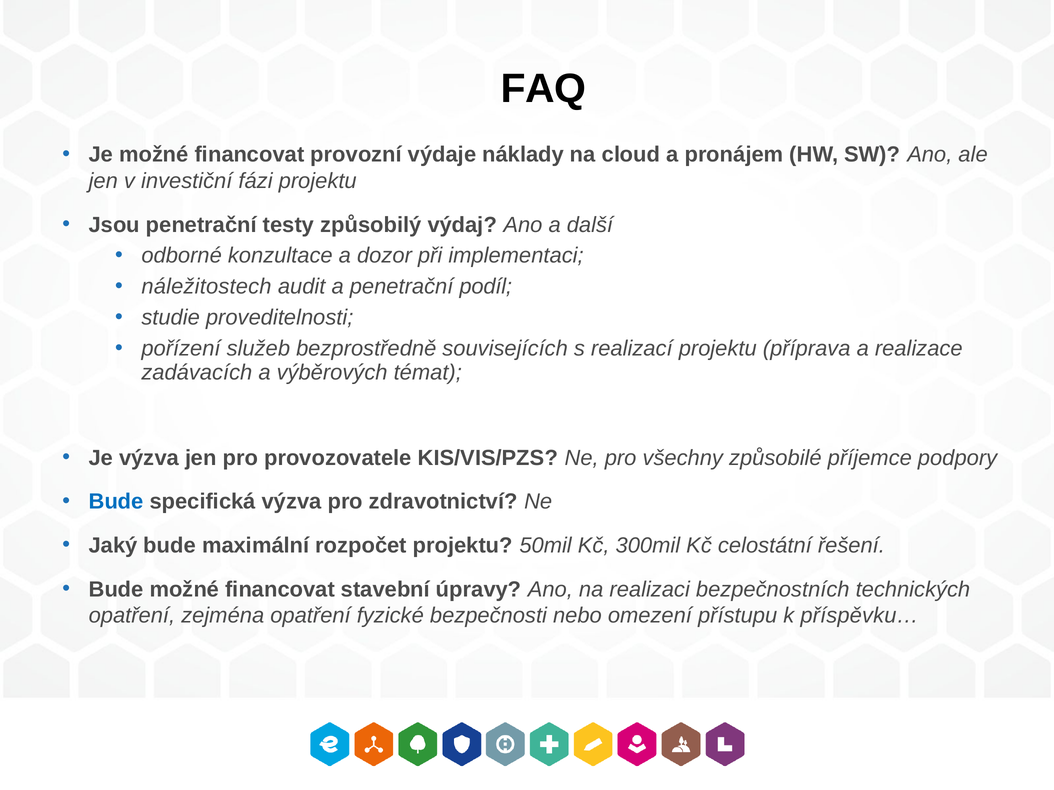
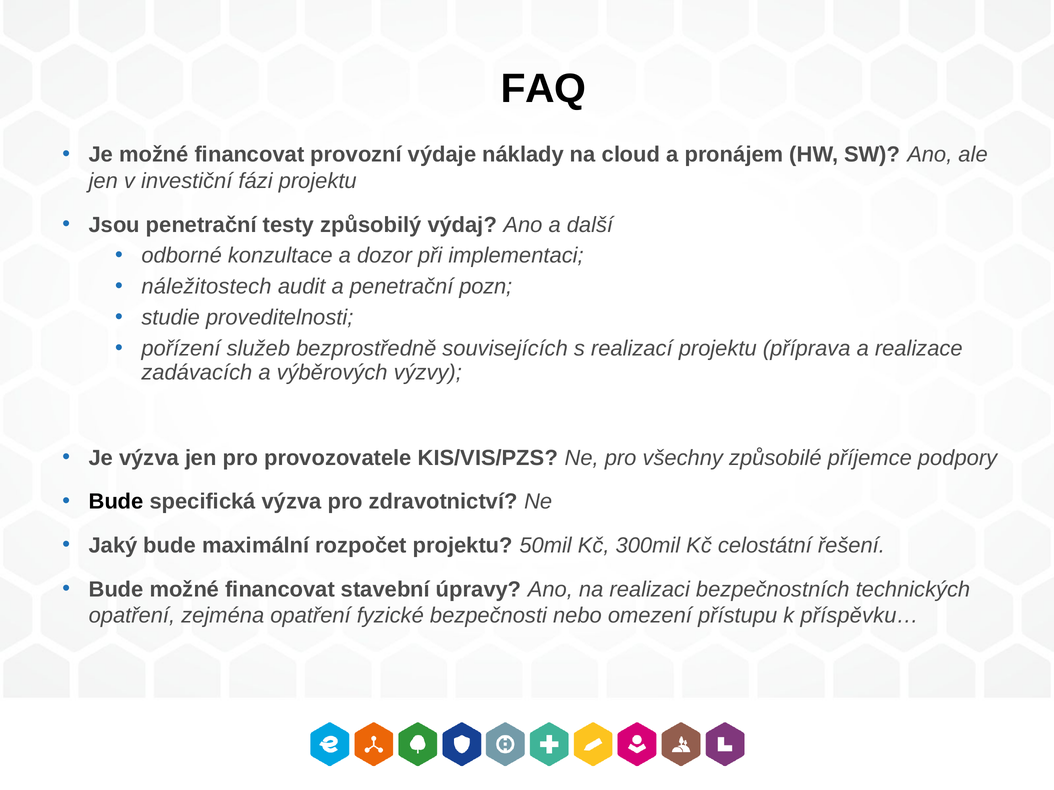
podíl: podíl -> pozn (486, 287)
témat: témat -> výzvy (428, 373)
Bude colour: blue -> black (116, 502)
